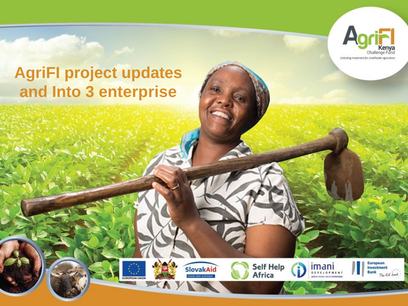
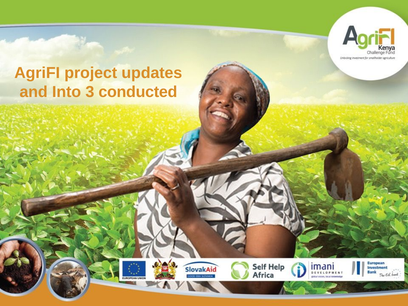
enterprise: enterprise -> conducted (138, 92)
